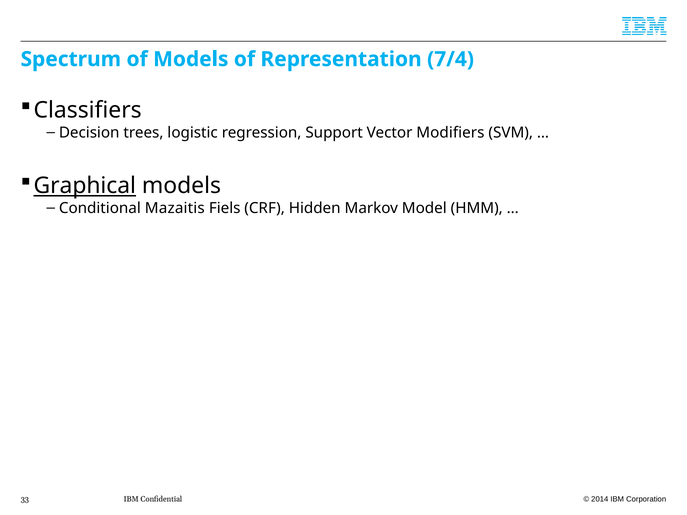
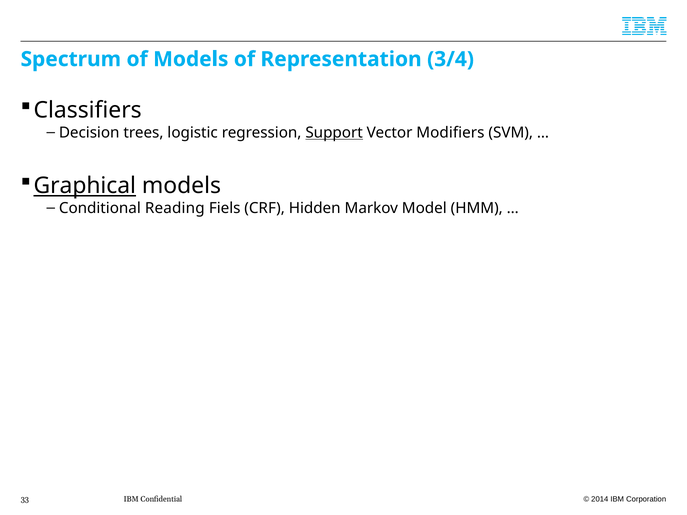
7/4: 7/4 -> 3/4 (451, 59)
Support underline: none -> present (334, 133)
Mazaitis: Mazaitis -> Reading (175, 208)
